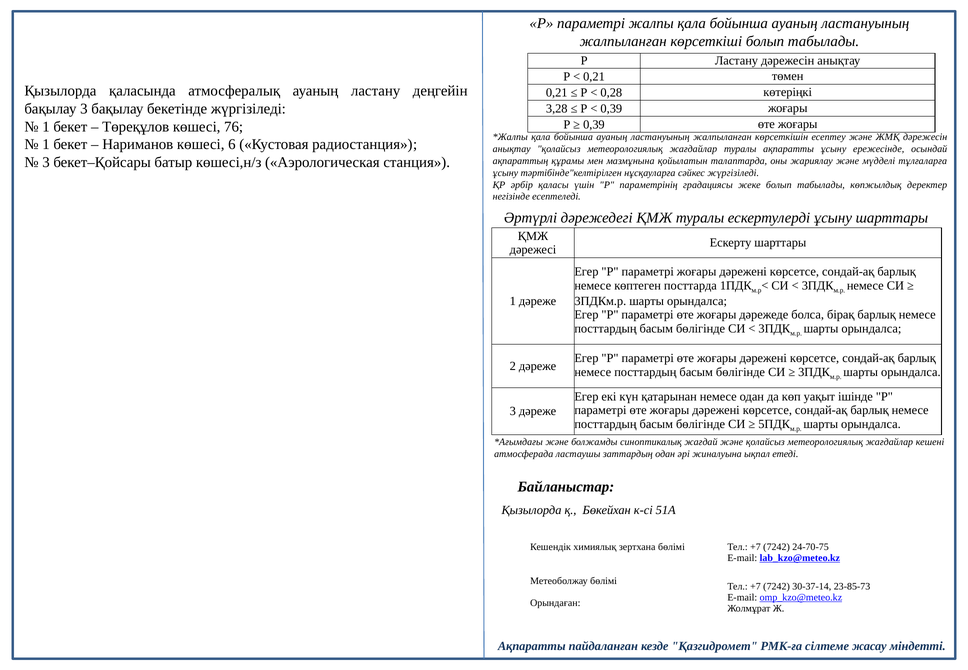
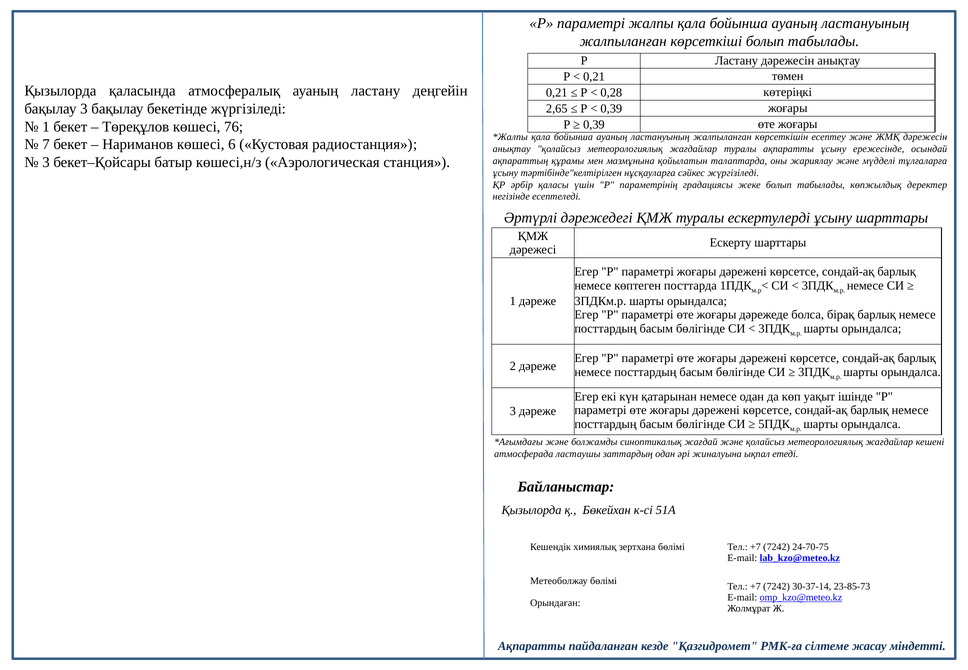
3,28: 3,28 -> 2,65 (557, 109)
1: 1 -> 7 (46, 145)
